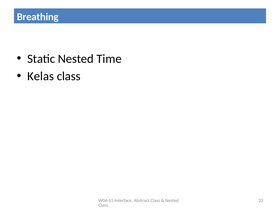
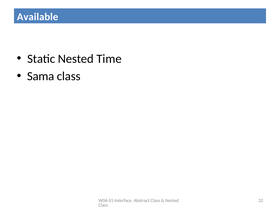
Breathing: Breathing -> Available (38, 17)
Kelas: Kelas -> Sama (41, 76)
